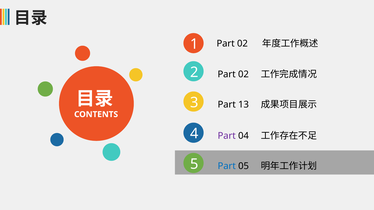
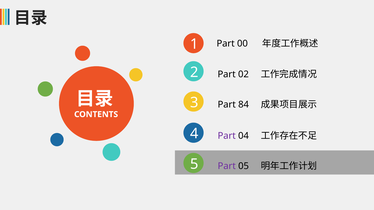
02: 02 -> 00 (242, 44)
13: 13 -> 84 (244, 105)
Part colour: blue -> purple (227, 166)
